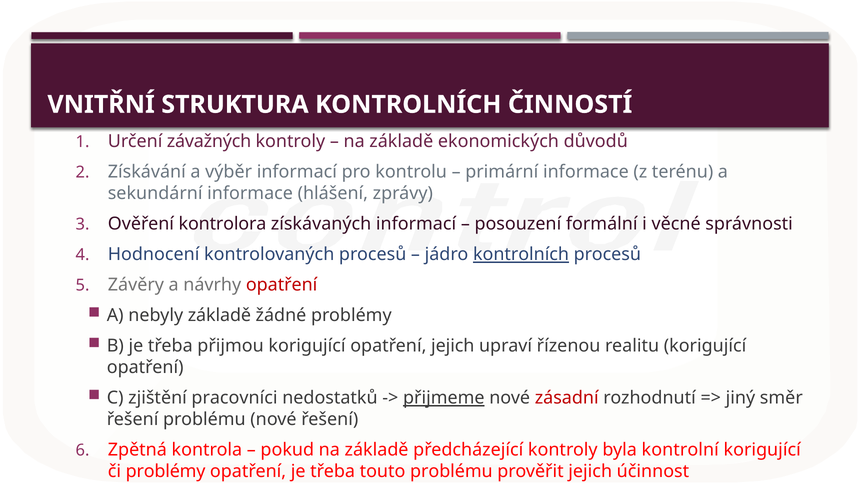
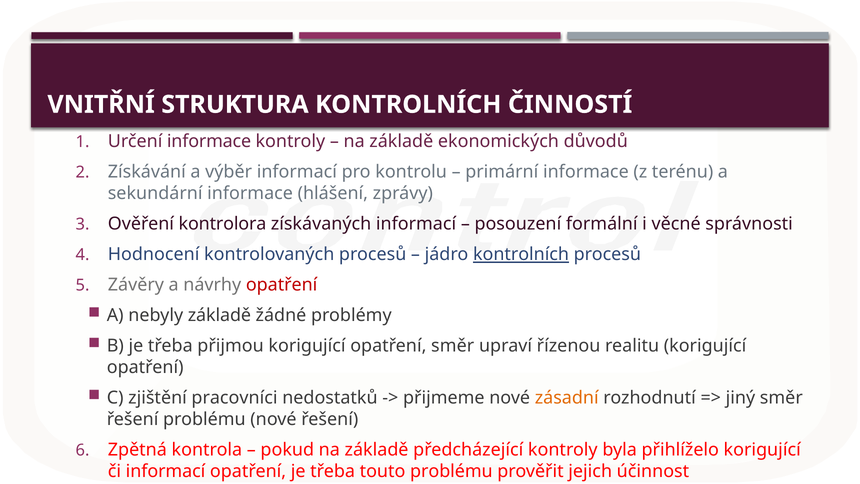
Určení závažných: závažných -> informace (209, 141)
opatření jejich: jejich -> směr (453, 346)
přijmeme underline: present -> none (444, 398)
zásadní colour: red -> orange (567, 398)
kontrolní: kontrolní -> přihlíželo (680, 450)
či problémy: problémy -> informací (166, 471)
